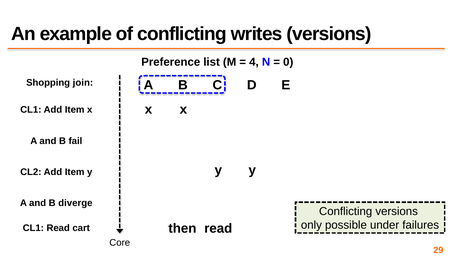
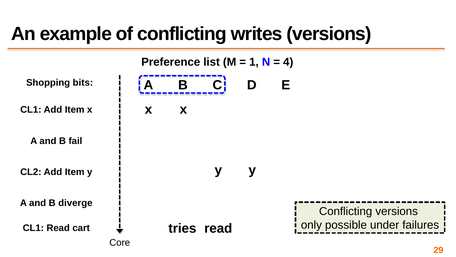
4: 4 -> 1 (254, 62)
0: 0 -> 4 (288, 62)
join: join -> bits (83, 82)
then: then -> tries (182, 228)
